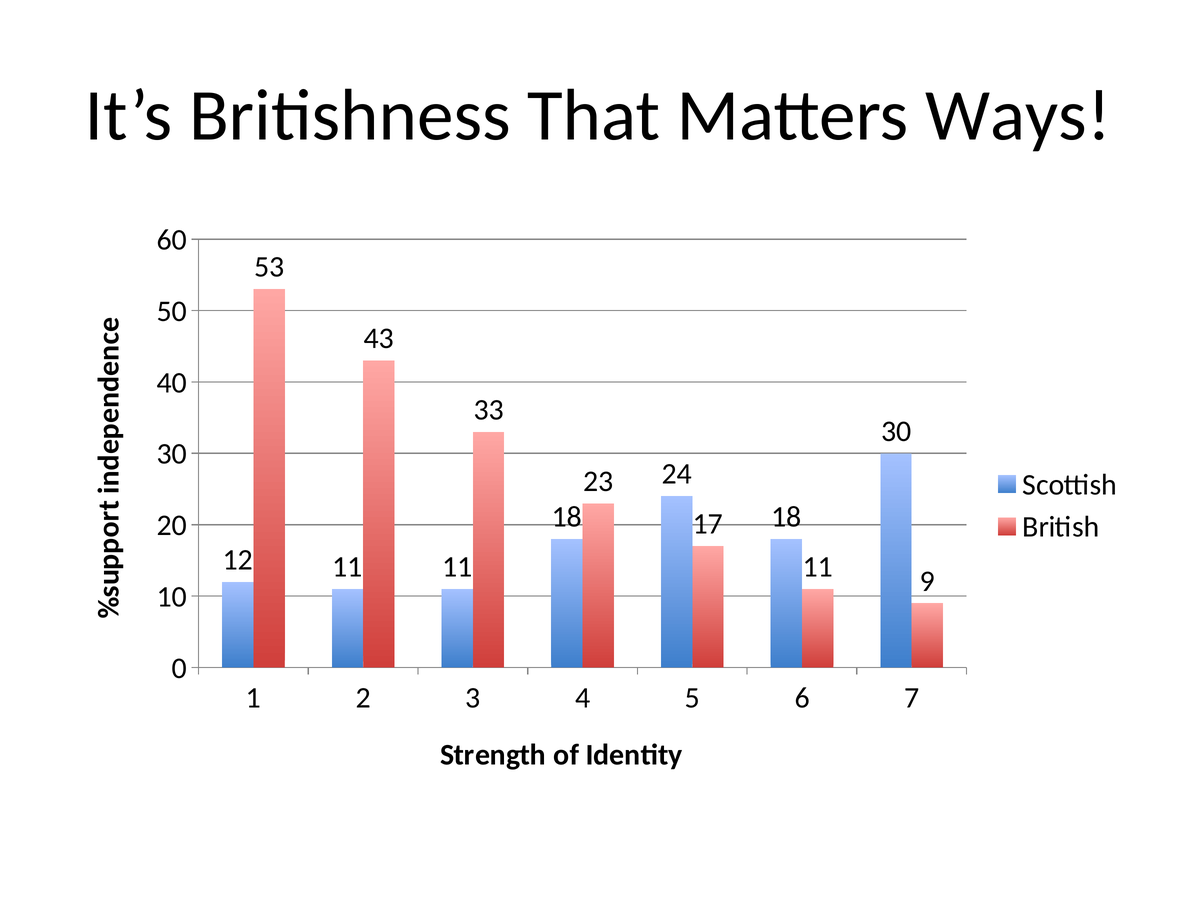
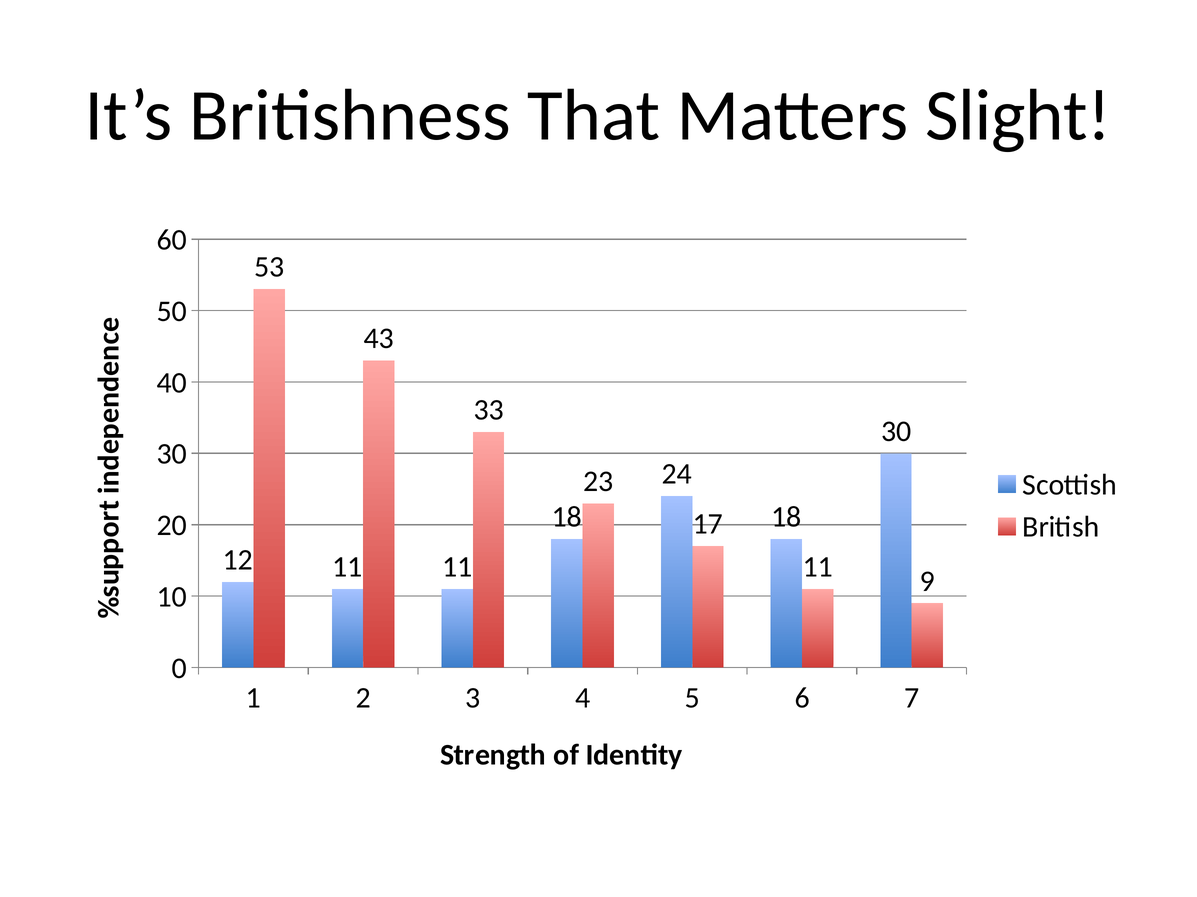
Ways: Ways -> Slight (1018, 116)
